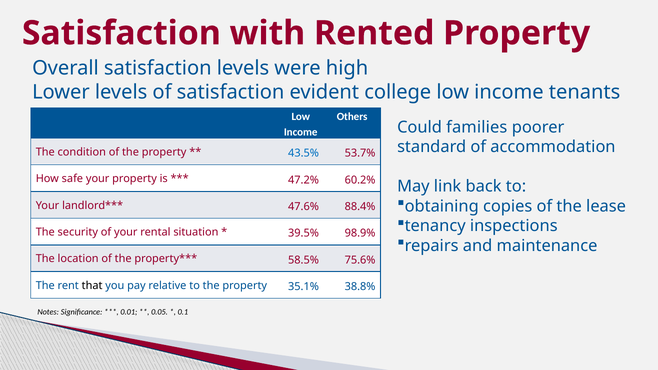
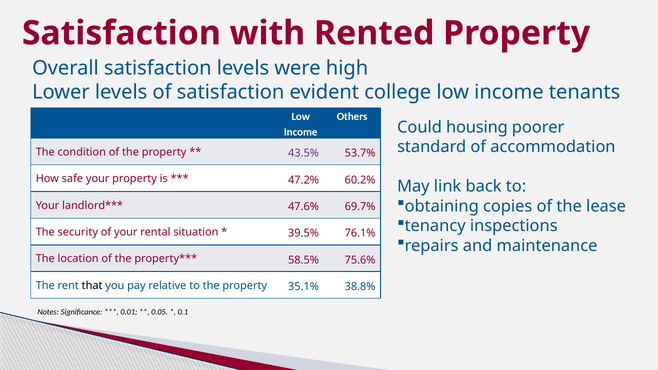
families: families -> housing (477, 127)
43.5% colour: blue -> purple (304, 153)
88.4%: 88.4% -> 69.7% (360, 207)
98.9%: 98.9% -> 76.1% (360, 233)
